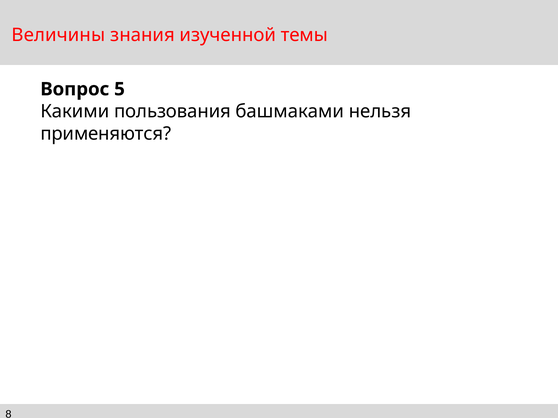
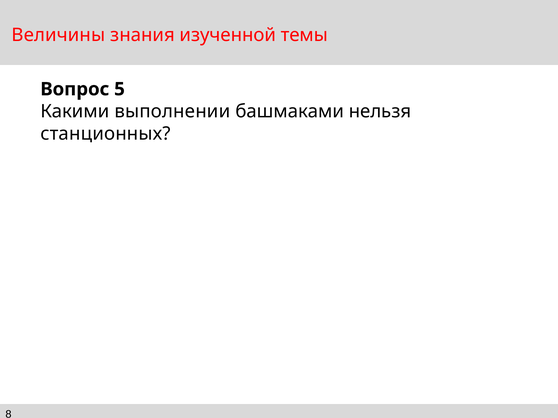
пользования: пользования -> выполнении (172, 112)
применяются: применяются -> станционных (106, 134)
